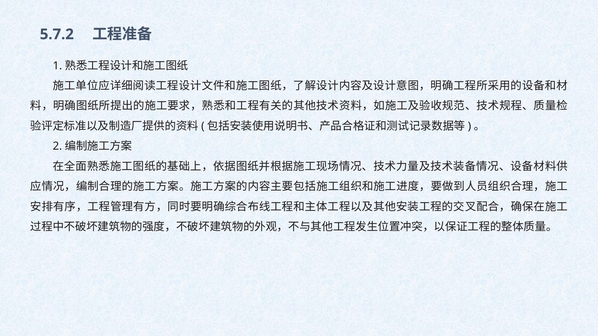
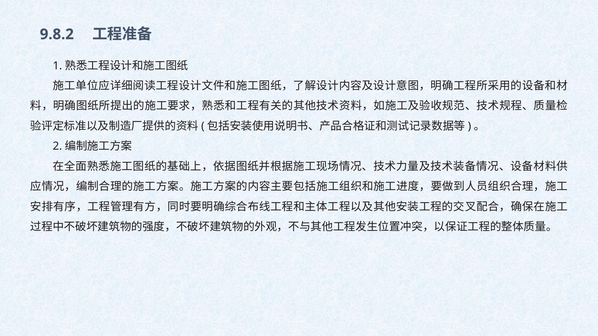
5.7.2: 5.7.2 -> 9.8.2 (57, 34)
